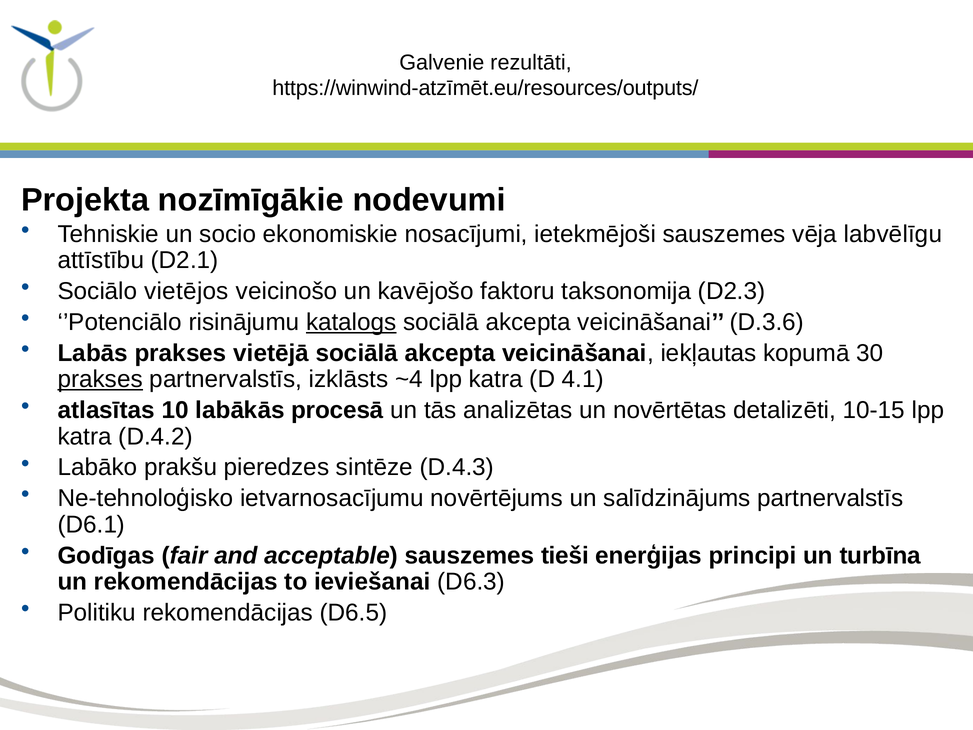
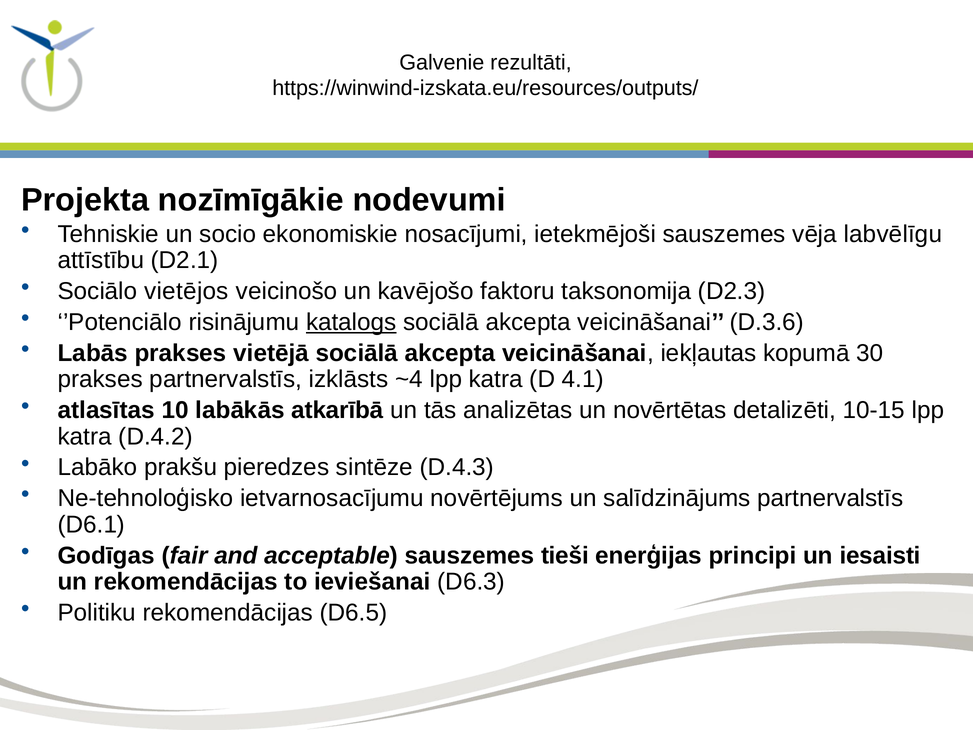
https://winwind-atzīmēt.eu/resources/outputs/: https://winwind-atzīmēt.eu/resources/outputs/ -> https://winwind-izskata.eu/resources/outputs/ (485, 88)
prakses underline: present -> none (100, 379)
procesā: procesā -> atkarībā (337, 410)
turbīna: turbīna -> iesaisti (880, 555)
